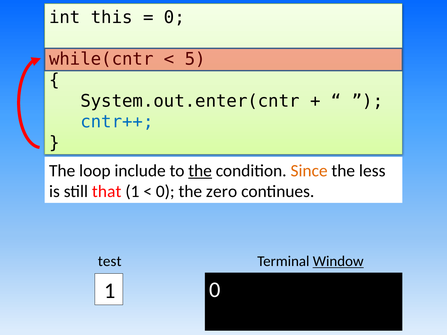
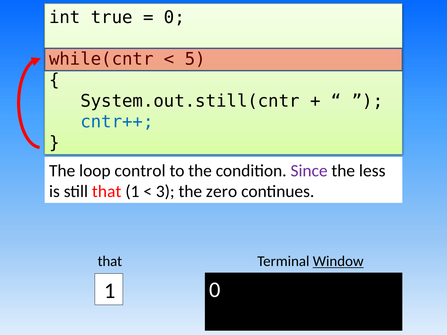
this: this -> true (112, 18)
System.out.enter(cntr: System.out.enter(cntr -> System.out.still(cntr (190, 101)
include: include -> control (140, 171)
the underline: present -> none (200, 171)
Since colour: orange -> purple (309, 171)
0: 0 -> 3 (165, 192)
test: test -> that (110, 261)
